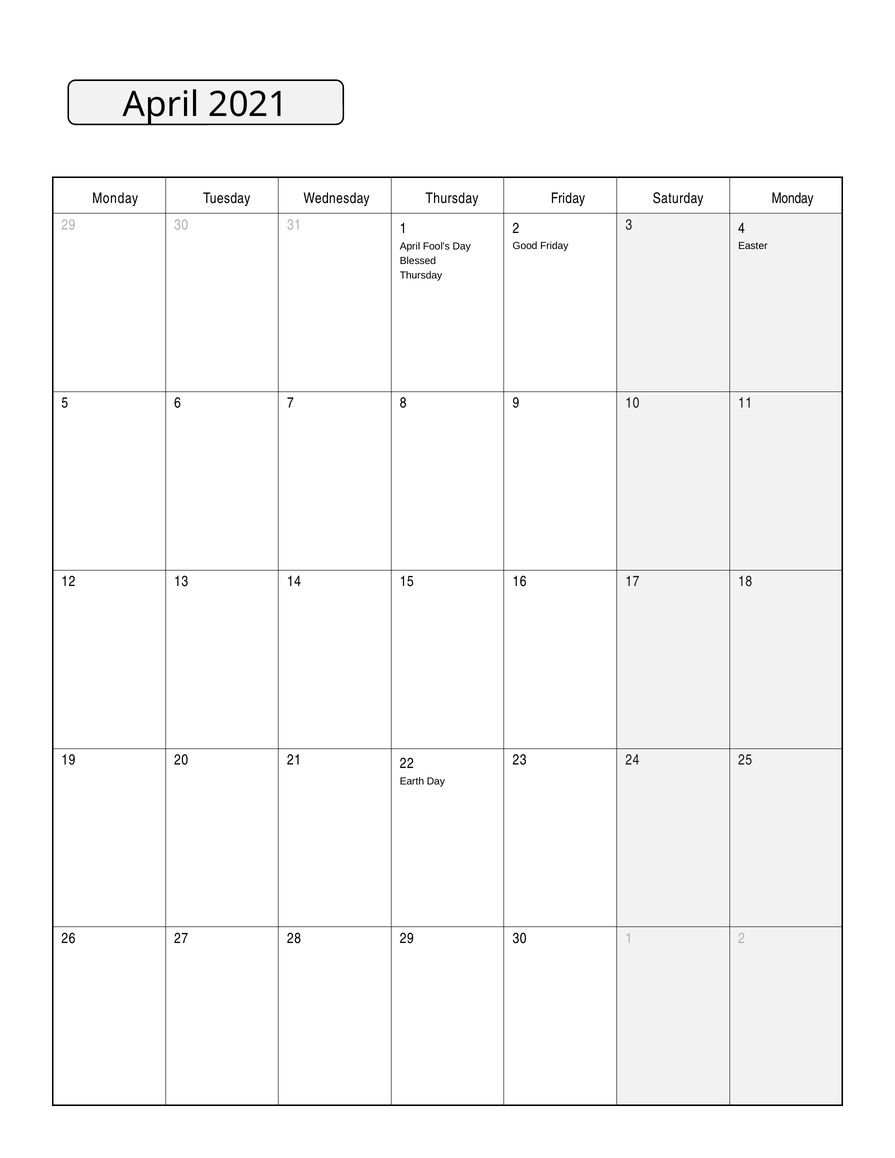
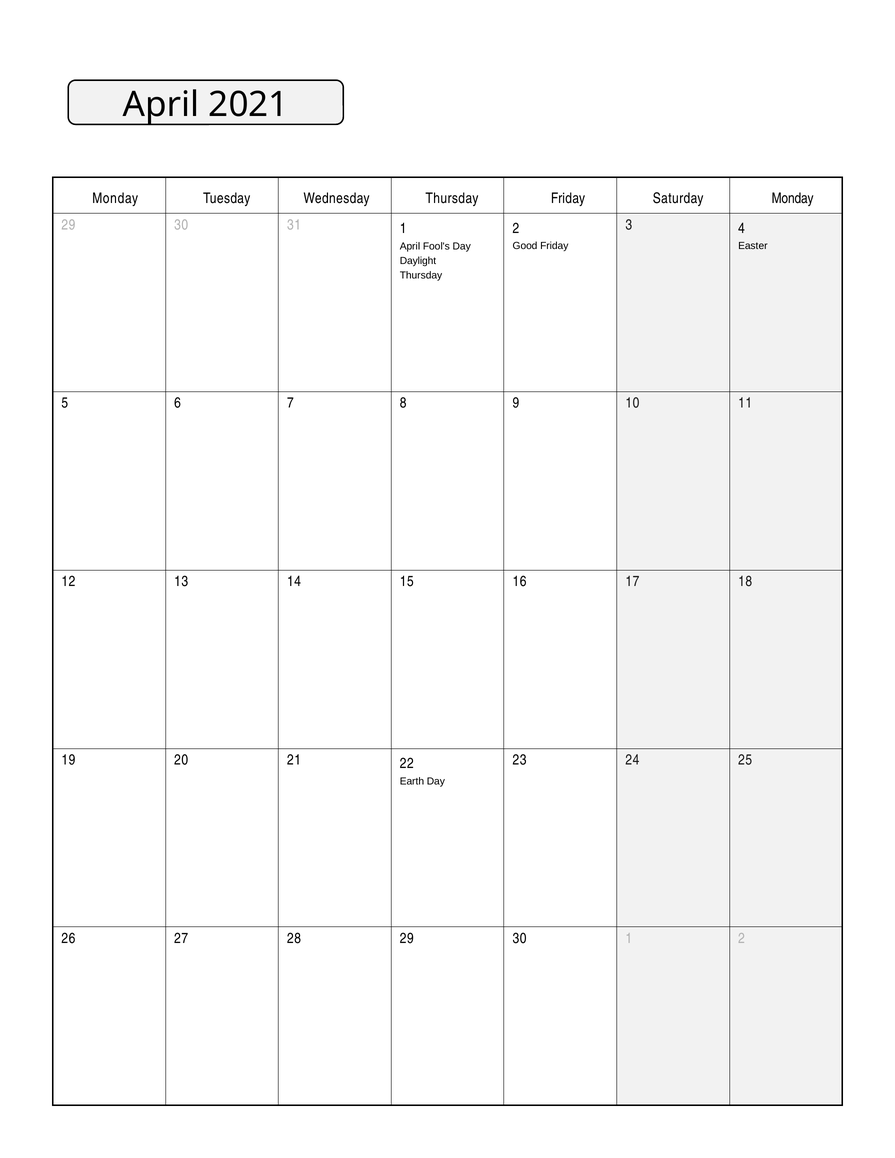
Blessed: Blessed -> Daylight (418, 261)
